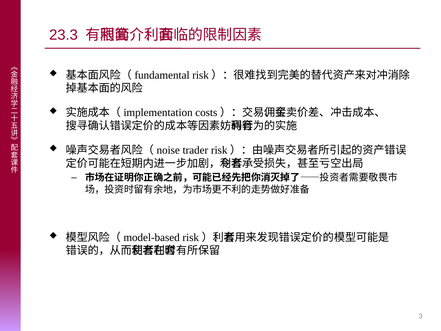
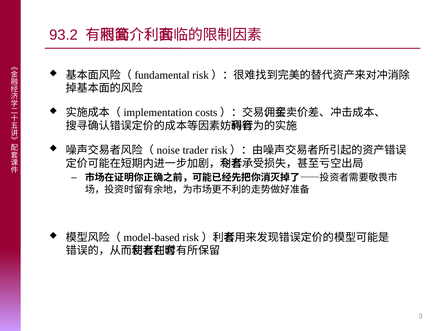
23.3: 23.3 -> 93.2 (64, 35)
